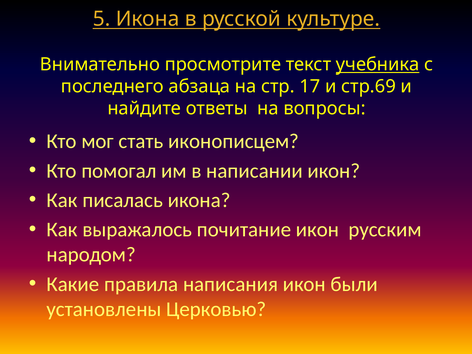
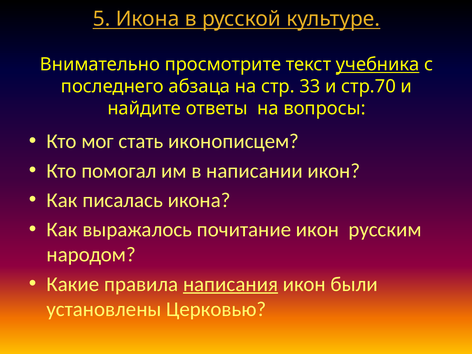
17: 17 -> 33 (310, 87)
стр.69: стр.69 -> стр.70 (369, 87)
написания underline: none -> present (231, 284)
